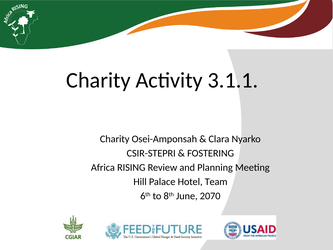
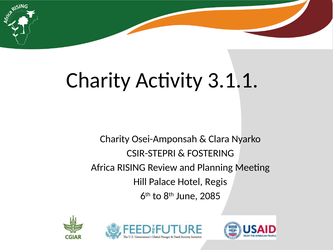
Team: Team -> Regis (216, 182)
2070: 2070 -> 2085 (210, 196)
